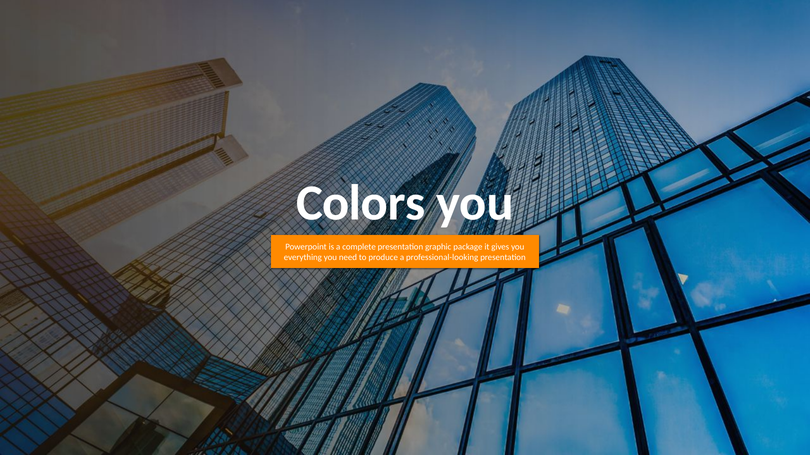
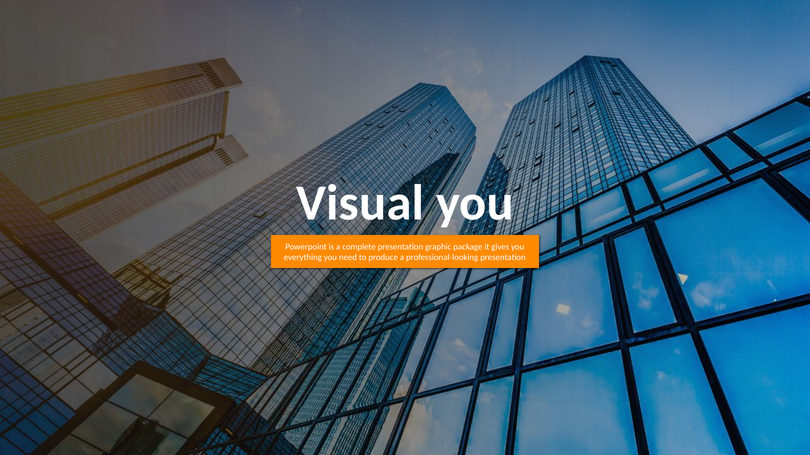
Colors: Colors -> Visual (360, 204)
